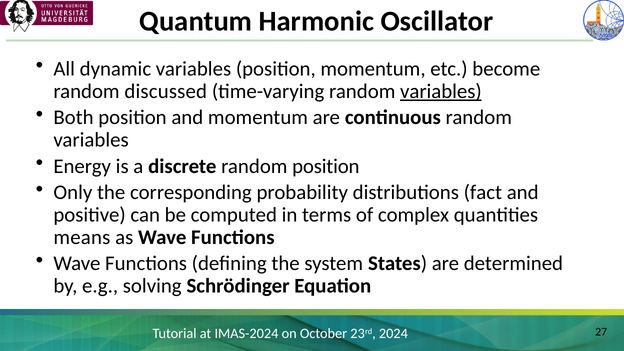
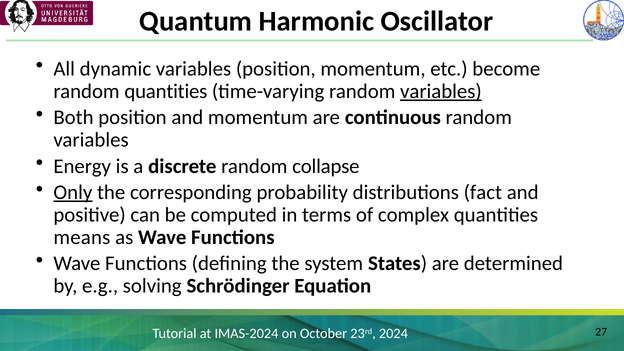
random discussed: discussed -> quantities (166, 91)
random position: position -> collapse (326, 166)
Only underline: none -> present (73, 193)
